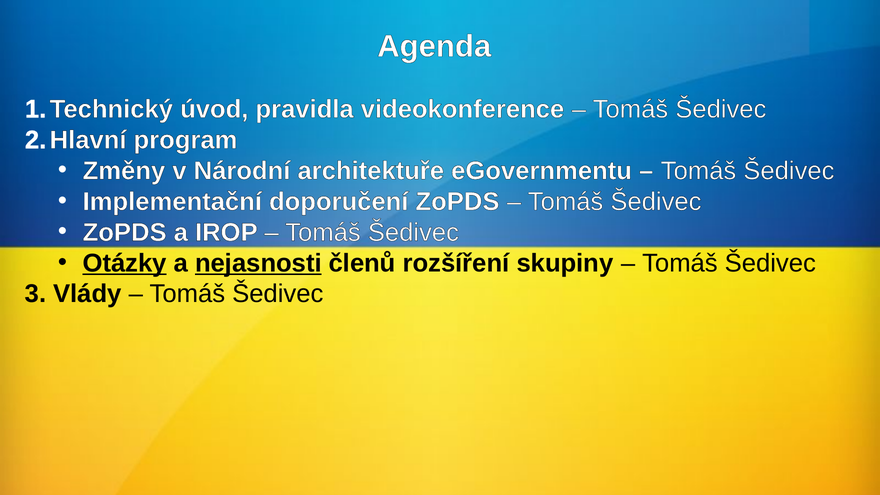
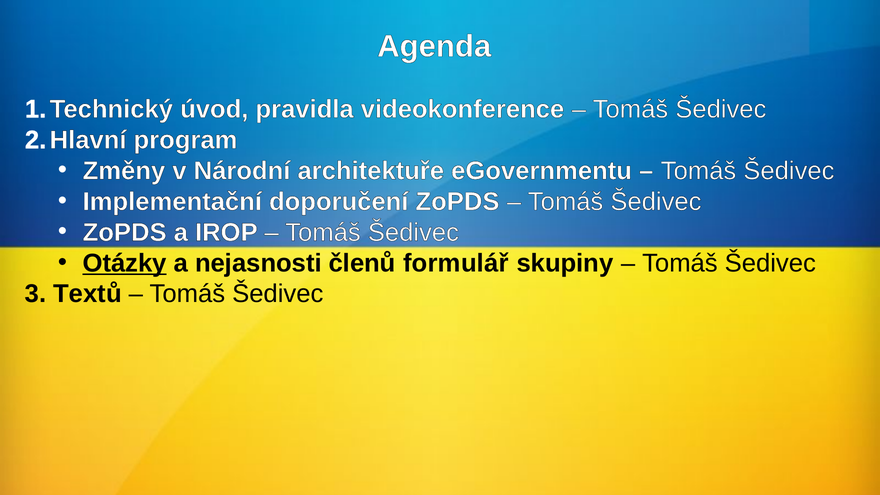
nejasnosti underline: present -> none (258, 263)
rozšíření: rozšíření -> formulář (456, 263)
Vlády: Vlády -> Textů (87, 294)
